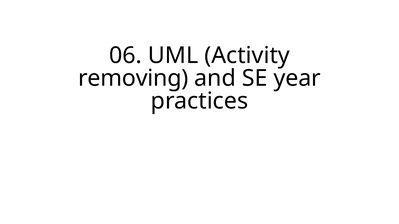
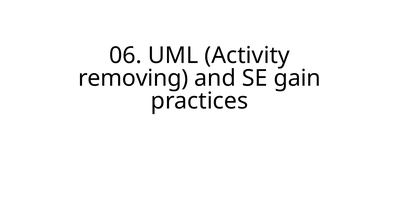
year: year -> gain (297, 78)
